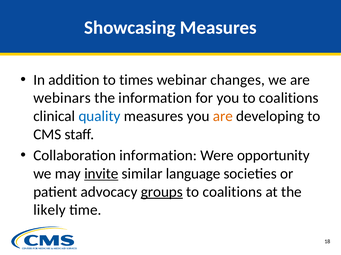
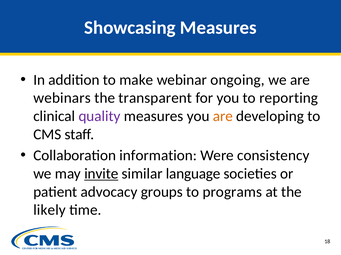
times: times -> make (136, 80)
changes: changes -> ongoing (238, 80)
the information: information -> transparent (155, 98)
you to coalitions: coalitions -> reporting (289, 98)
quality colour: blue -> purple (100, 116)
opportunity: opportunity -> consistency (273, 156)
groups underline: present -> none (162, 192)
coalitions: coalitions -> programs (232, 192)
